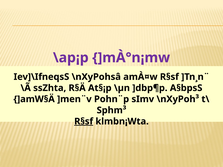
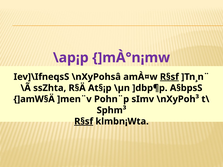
R§sf underline: none -> present (169, 77)
